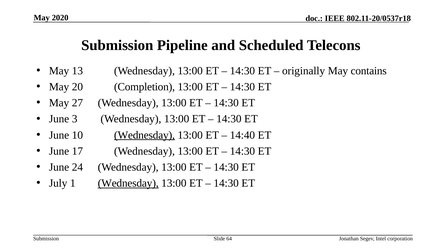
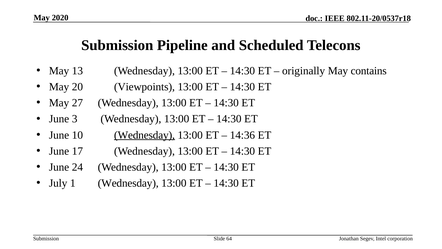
Completion: Completion -> Viewpoints (144, 87)
14:40: 14:40 -> 14:36 (242, 135)
Wednesday underline: present -> none (128, 183)
